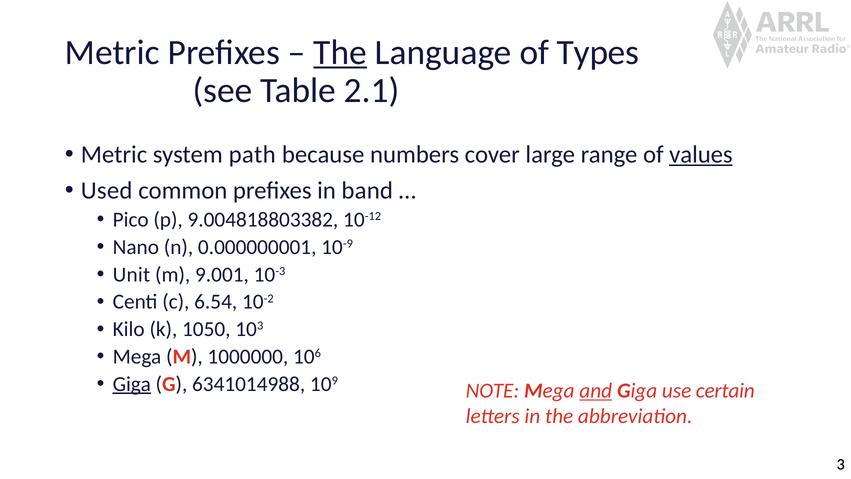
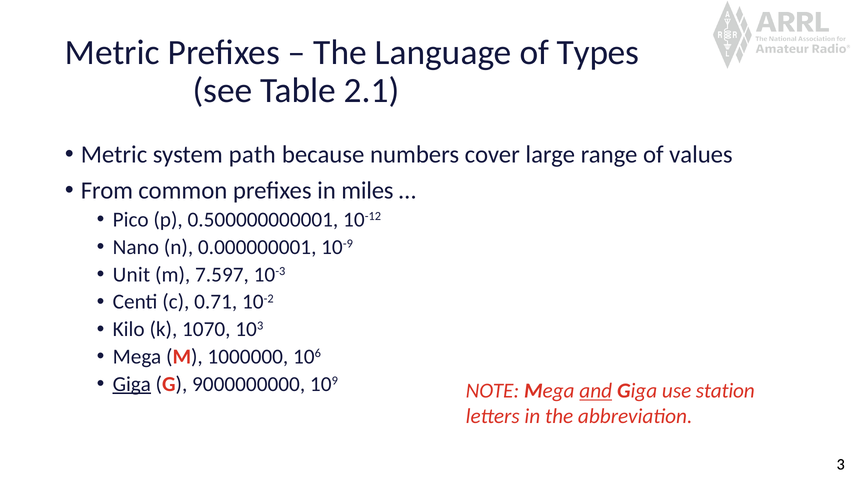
The underline: present -> none (340, 52)
values underline: present -> none (701, 155)
Used: Used -> From (107, 190)
band: band -> miles (367, 190)
9.004818803382: 9.004818803382 -> 0.500000000001 (263, 220)
9.001: 9.001 -> 7.597 (222, 274)
6.54: 6.54 -> 0.71 (216, 302)
1050: 1050 -> 1070 (206, 329)
6341014988: 6341014988 -> 9000000000 (249, 384)
certain: certain -> station (725, 391)
